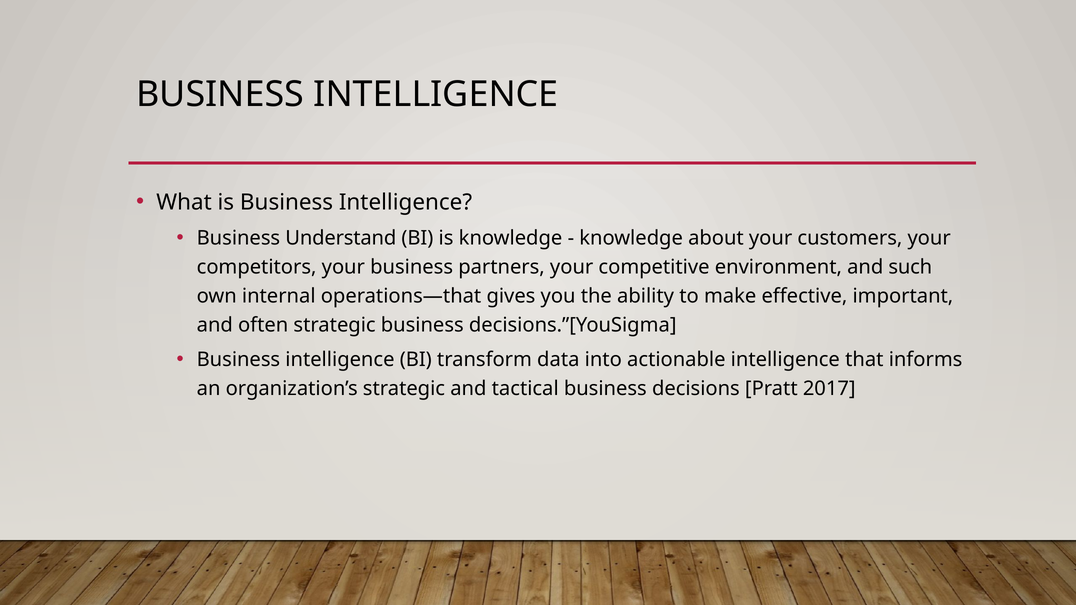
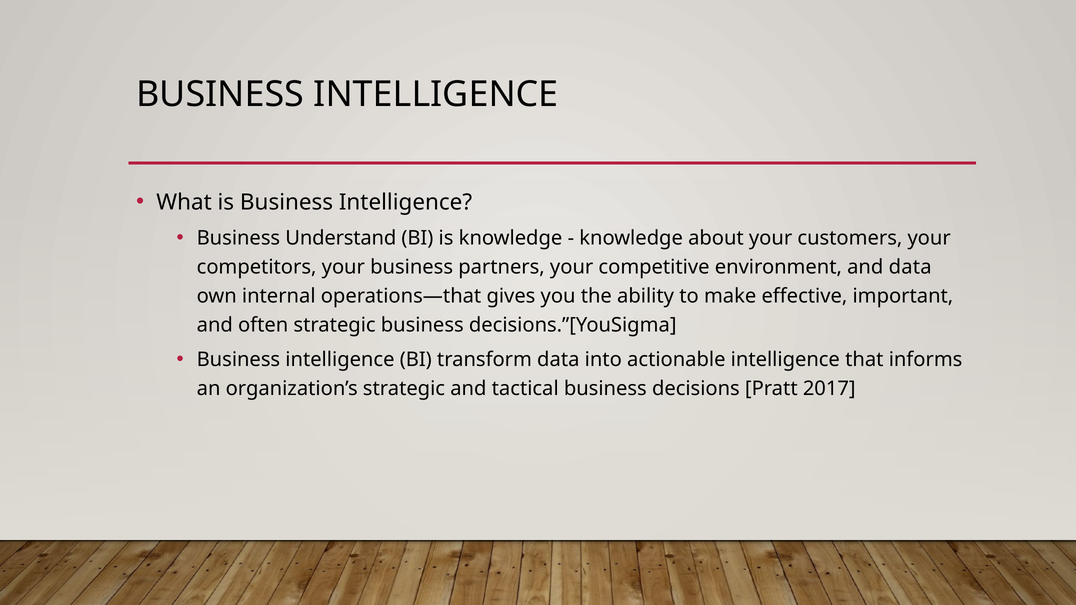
and such: such -> data (910, 267)
